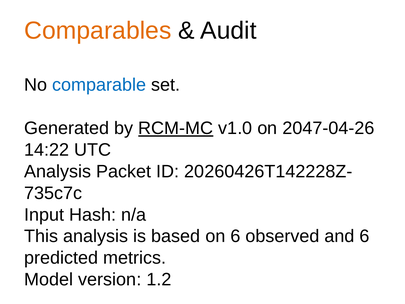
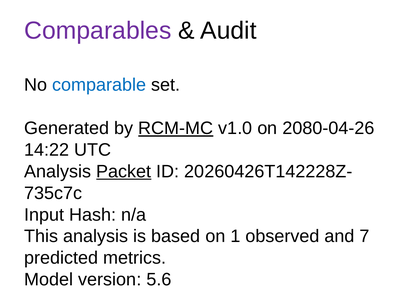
Comparables colour: orange -> purple (98, 31)
2047-04-26: 2047-04-26 -> 2080-04-26 (328, 128)
Packet underline: none -> present (124, 171)
on 6: 6 -> 1 (235, 236)
and 6: 6 -> 7 (365, 236)
1.2: 1.2 -> 5.6 (159, 279)
